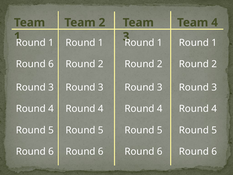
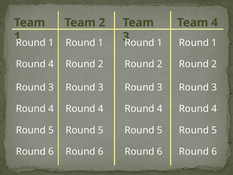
6: 6 -> 4 (51, 64)
